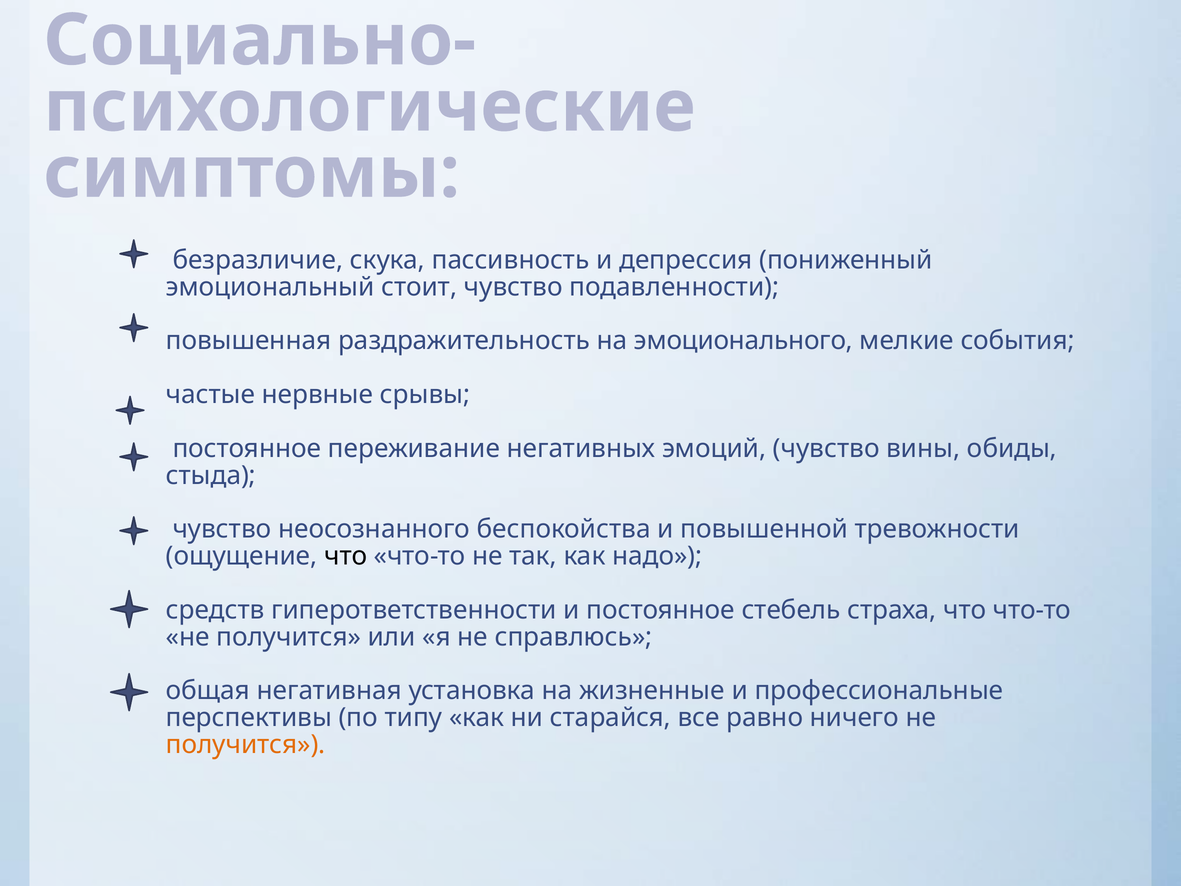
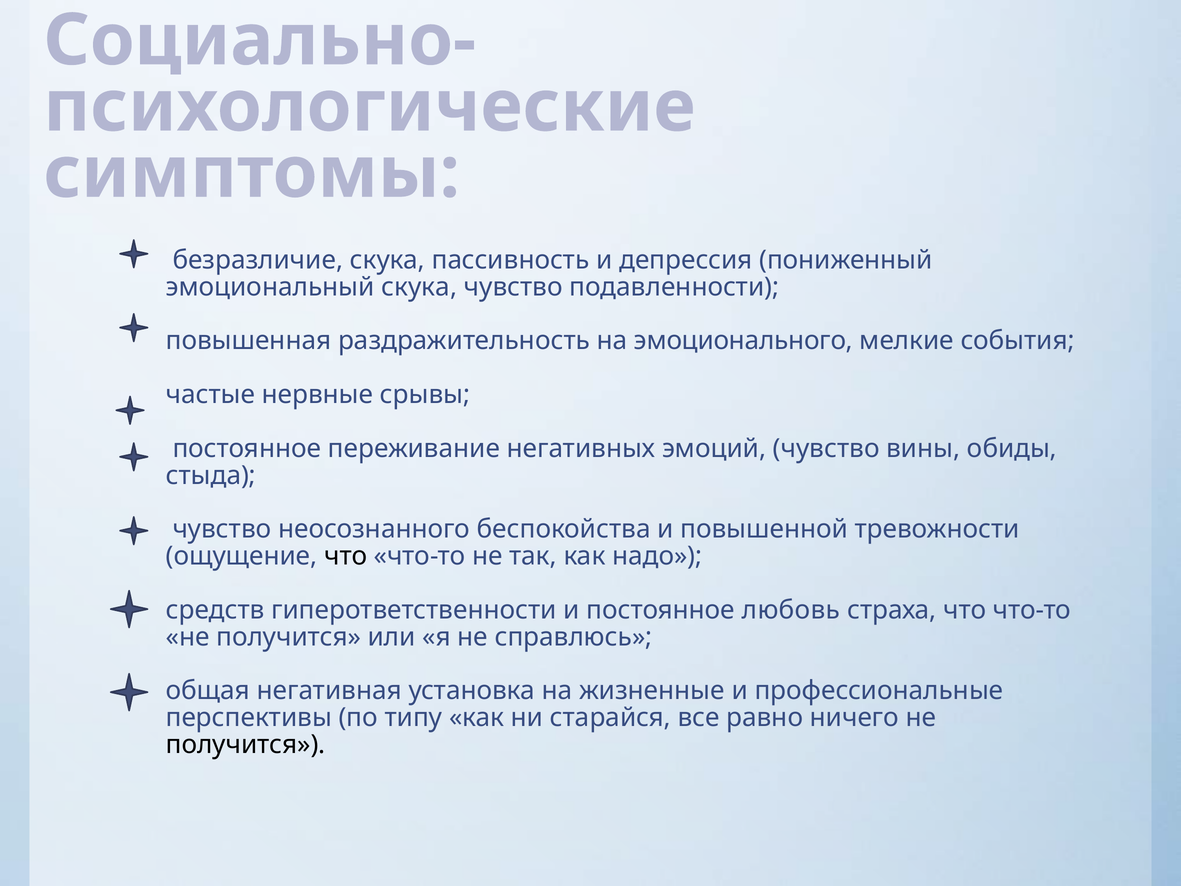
эмоциональный стоит: стоит -> скука (419, 287)
стебель: стебель -> любовь (791, 610)
получится colour: orange -> black (246, 744)
